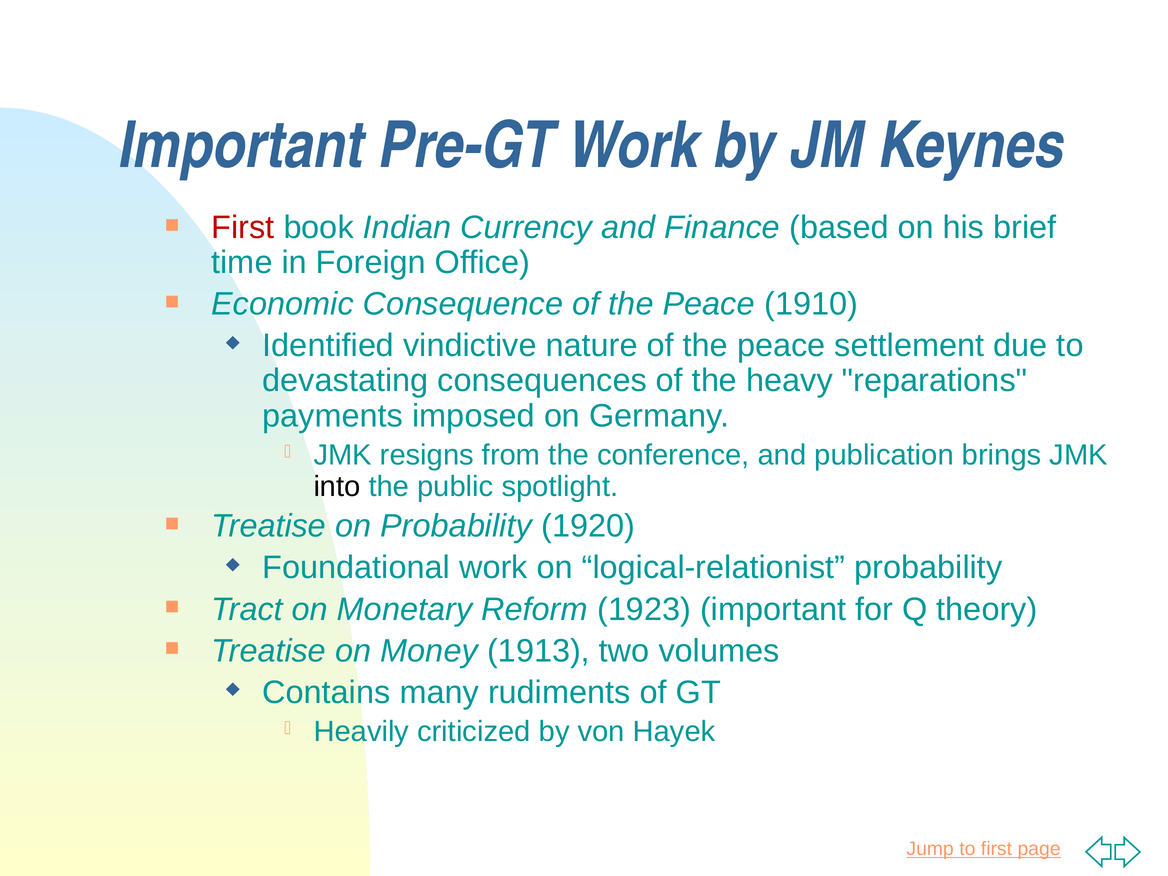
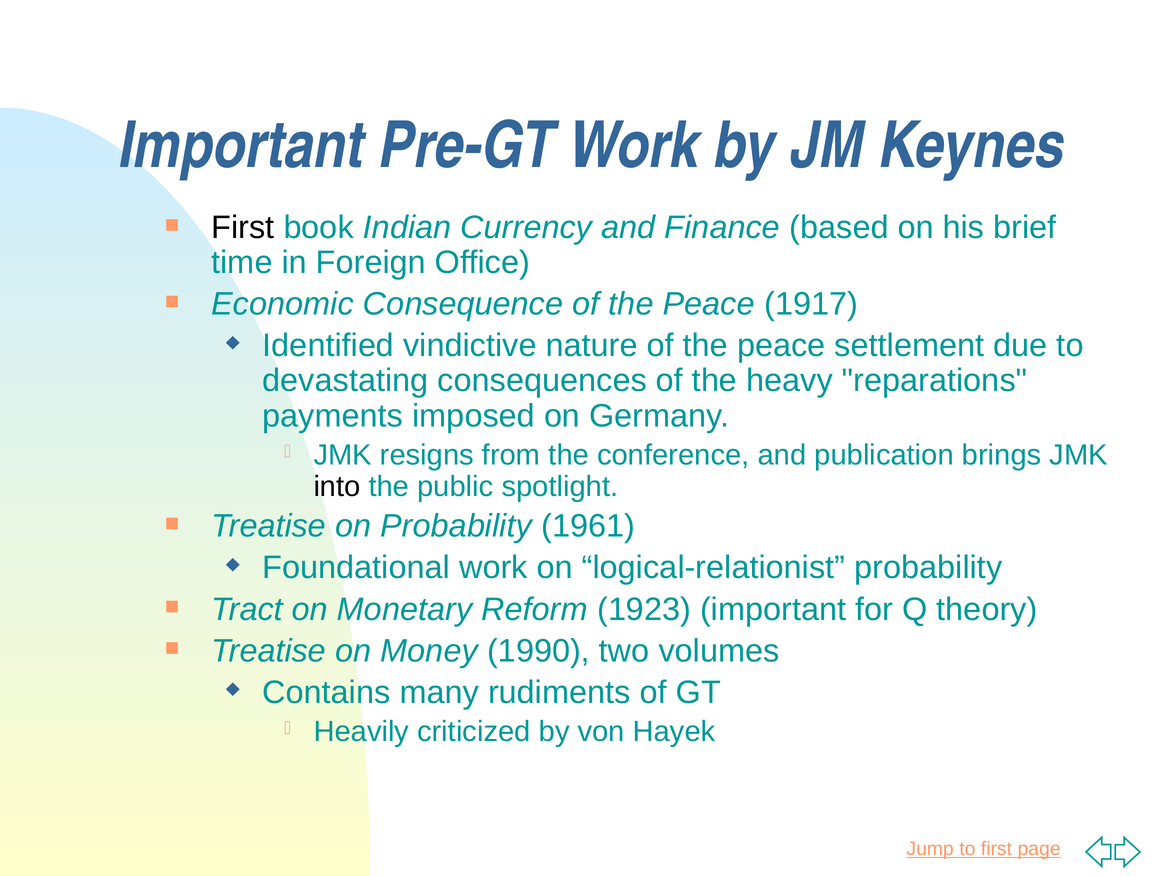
First colour: red -> black (243, 228)
1910: 1910 -> 1917 (811, 304)
1920: 1920 -> 1961 (588, 526)
1913: 1913 -> 1990 (539, 651)
